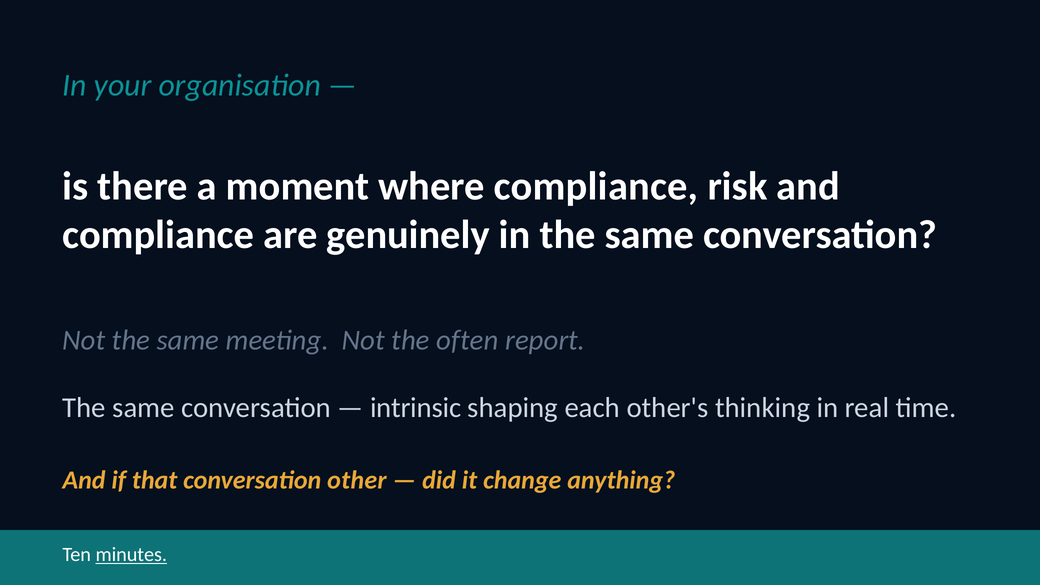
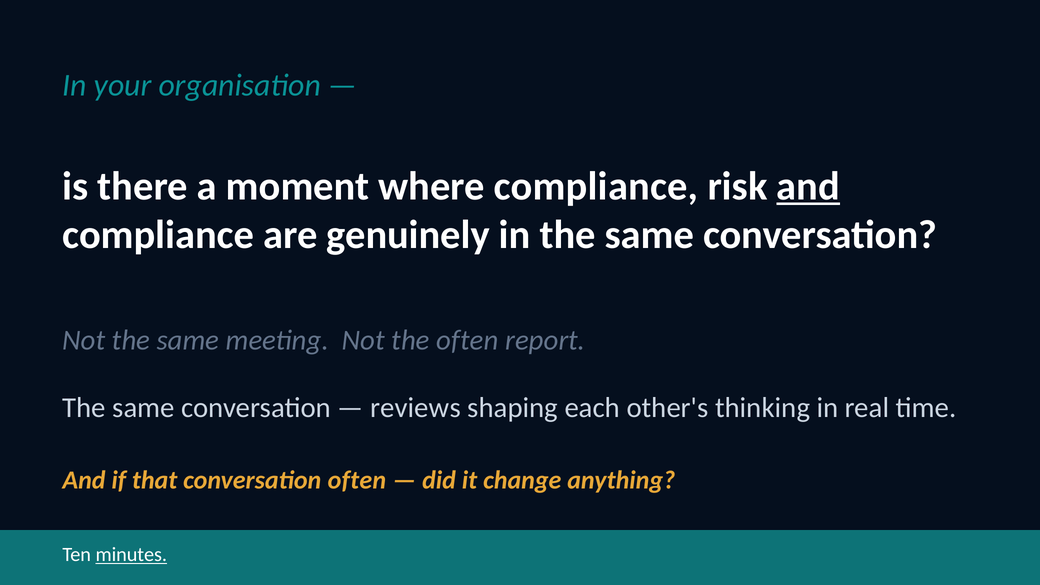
and underline: none -> present (808, 186)
intrinsic: intrinsic -> reviews (415, 408)
conversation other: other -> often (357, 480)
